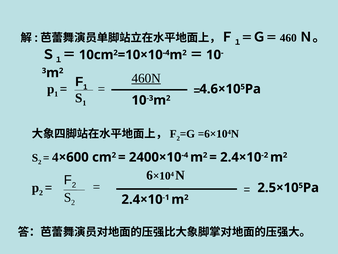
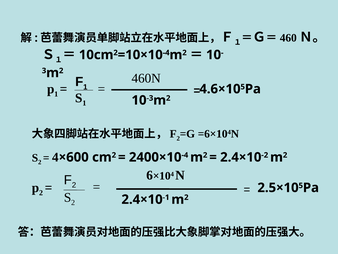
460N underline: present -> none (146, 78)
